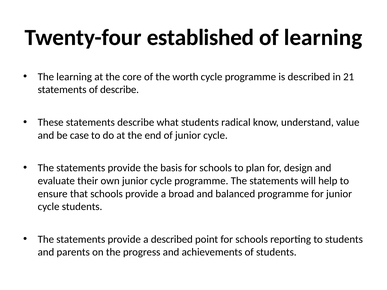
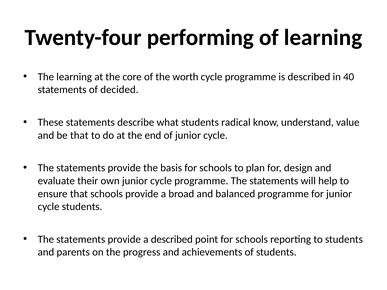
established: established -> performing (200, 37)
21: 21 -> 40 (349, 77)
of describe: describe -> decided (119, 90)
be case: case -> that (79, 135)
